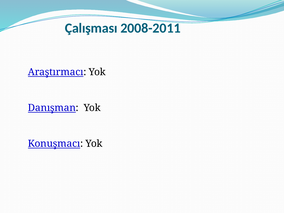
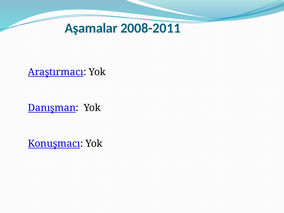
Çalışması: Çalışması -> Aşamalar (91, 28)
